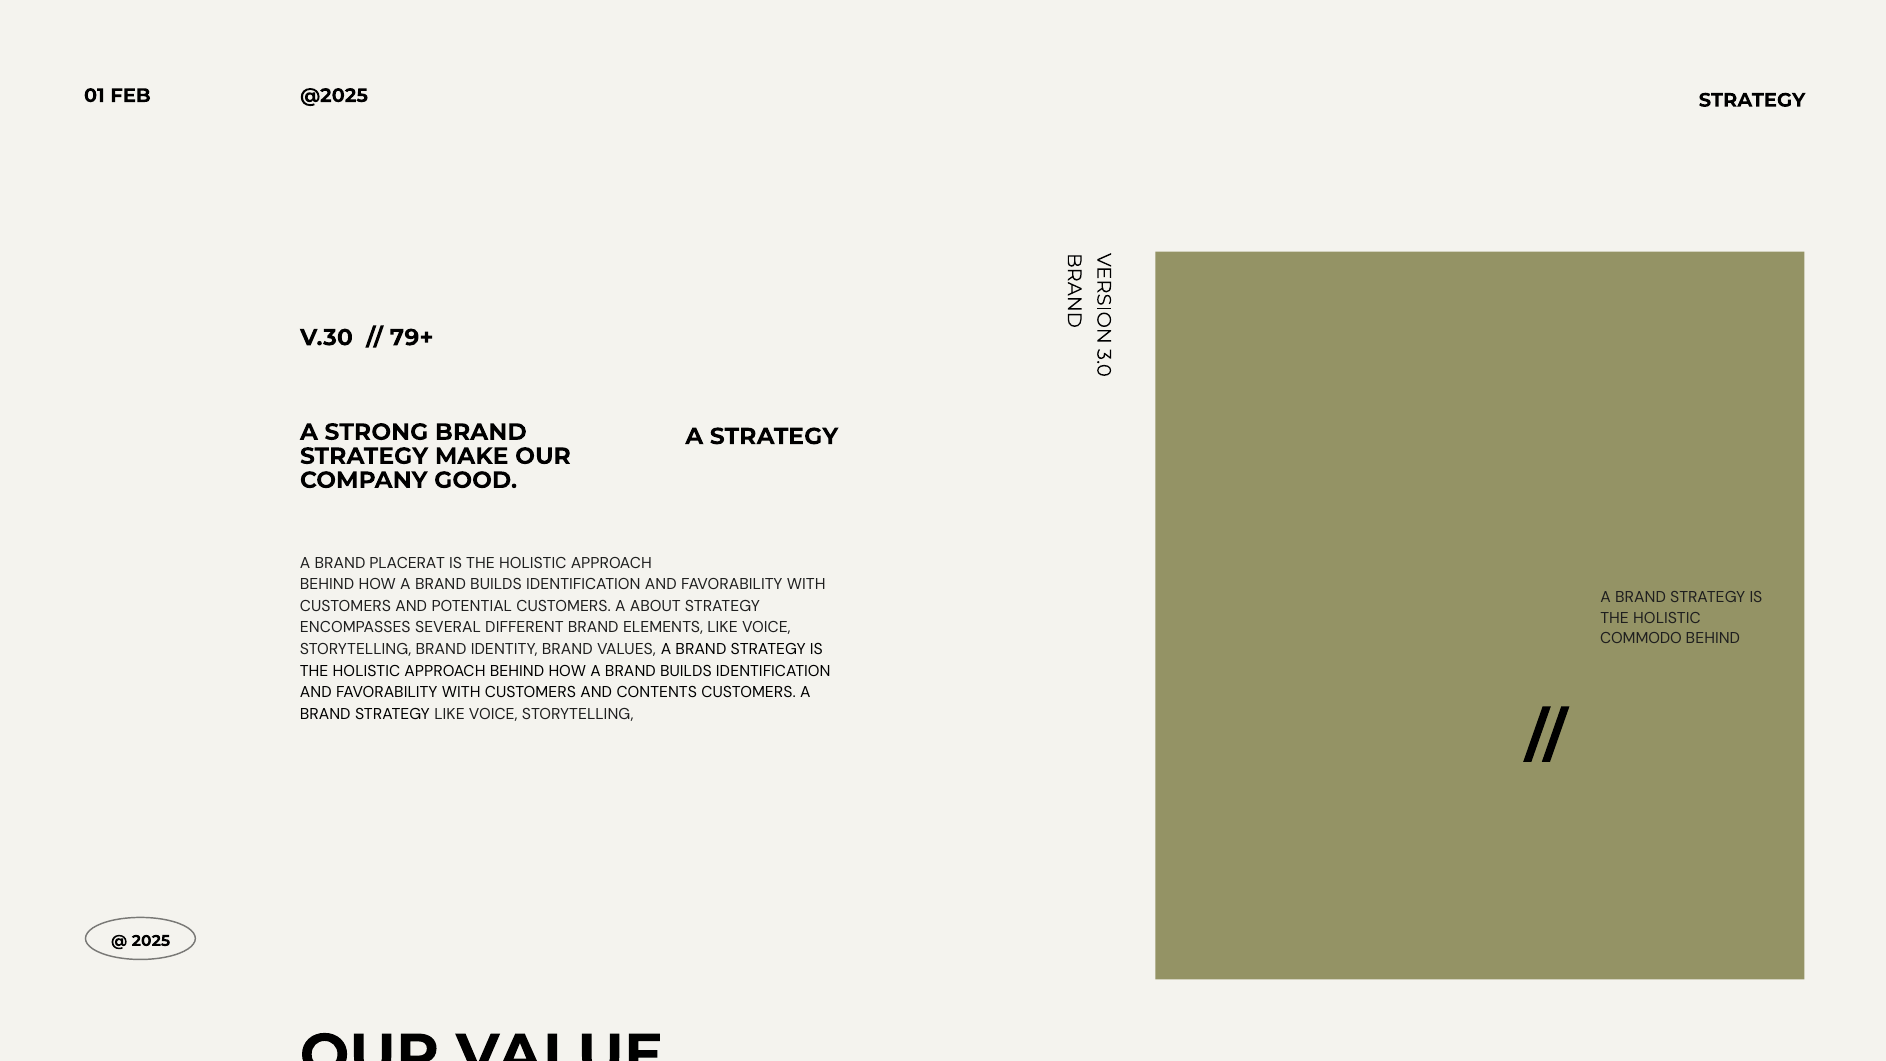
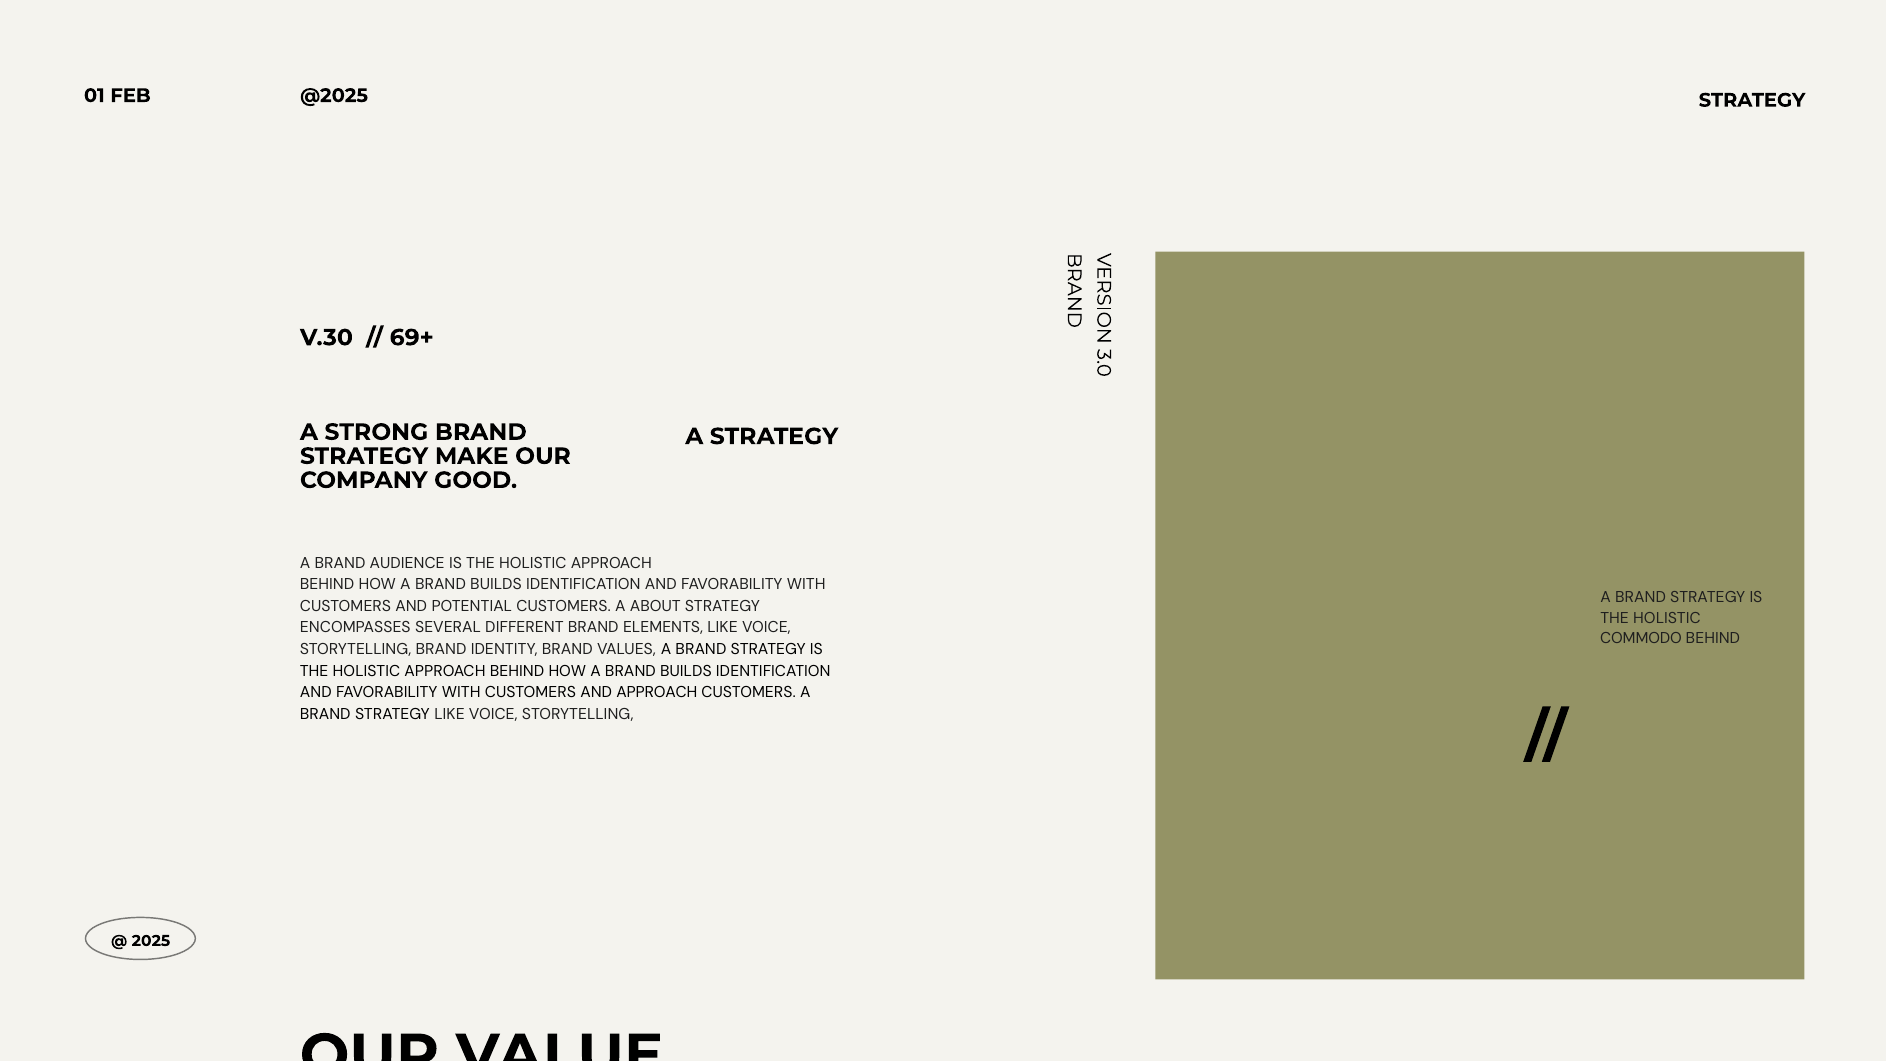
79+: 79+ -> 69+ (412, 337)
PLACERAT: PLACERAT -> AUDIENCE (407, 563)
AND CONTENTS: CONTENTS -> APPROACH (657, 692)
